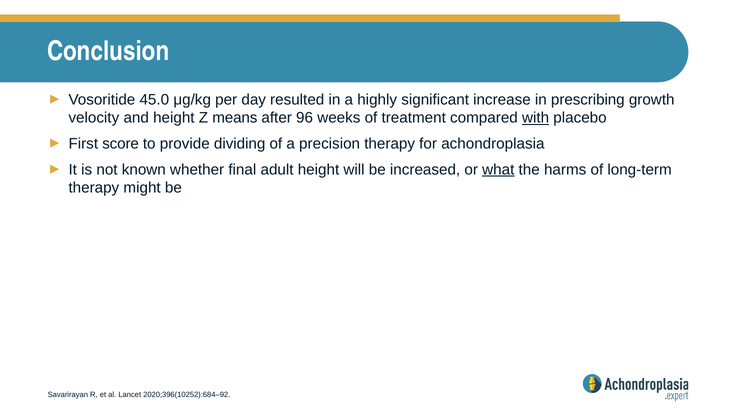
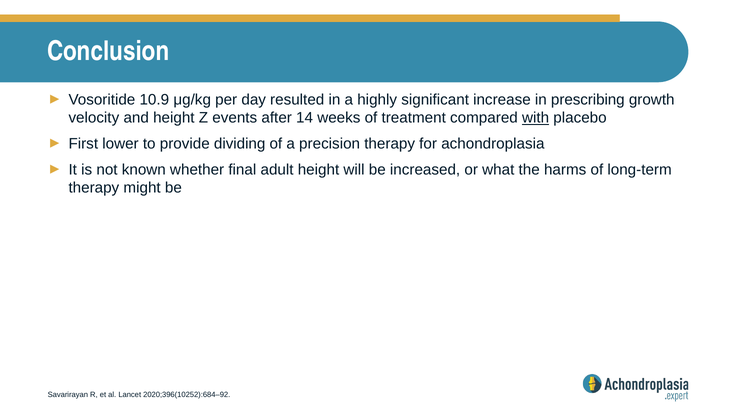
45.0: 45.0 -> 10.9 (154, 100)
means: means -> events (235, 118)
96: 96 -> 14 (305, 118)
score: score -> lower (121, 144)
what underline: present -> none (498, 170)
